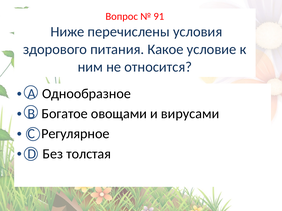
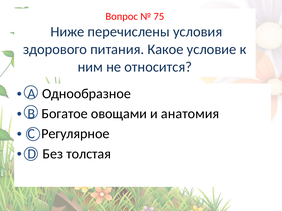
91: 91 -> 75 (159, 16)
вирусами: вирусами -> анатомия (190, 114)
